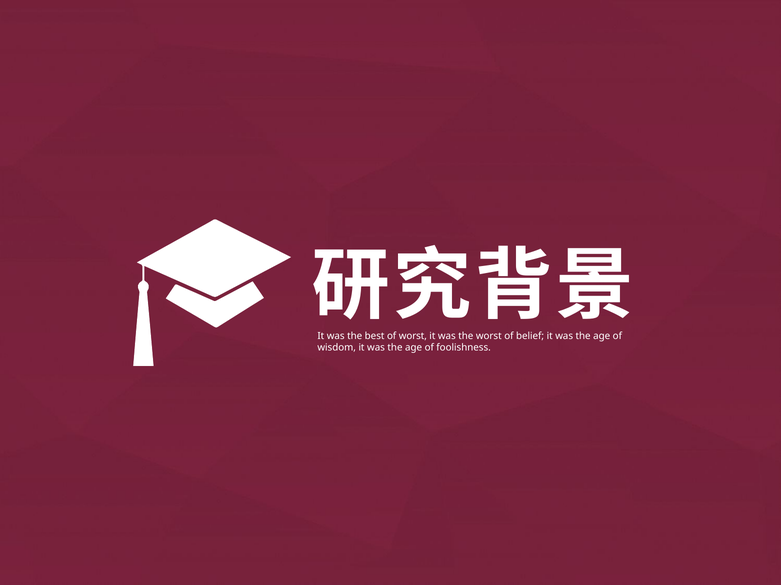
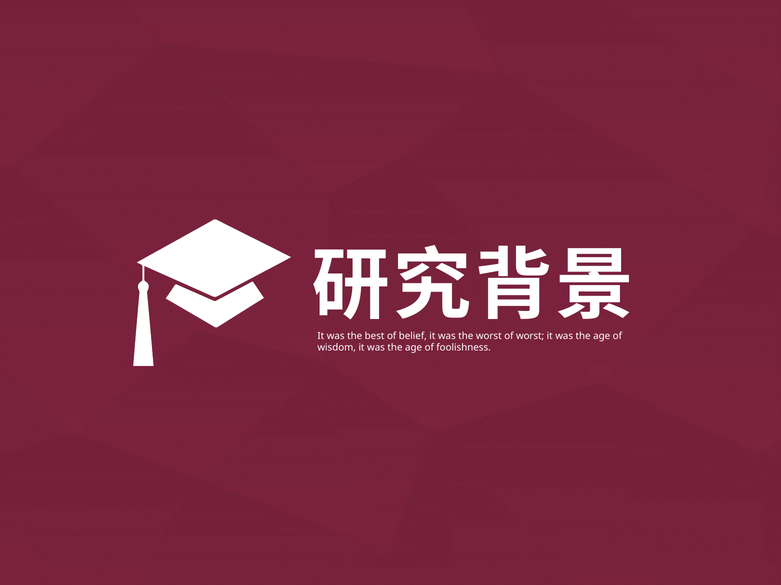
of worst: worst -> belief (413, 336)
of belief: belief -> worst (530, 336)
